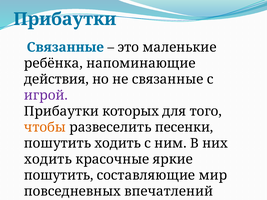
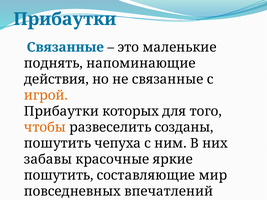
ребёнка: ребёнка -> поднять (53, 63)
игрой colour: purple -> orange (46, 95)
песенки: песенки -> созданы (184, 127)
пошутить ходить: ходить -> чепуха (118, 143)
ходить: ходить -> забавы (48, 159)
